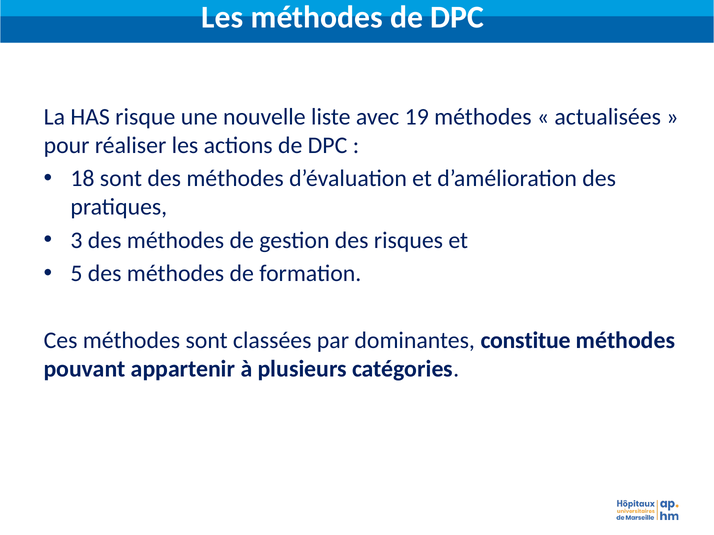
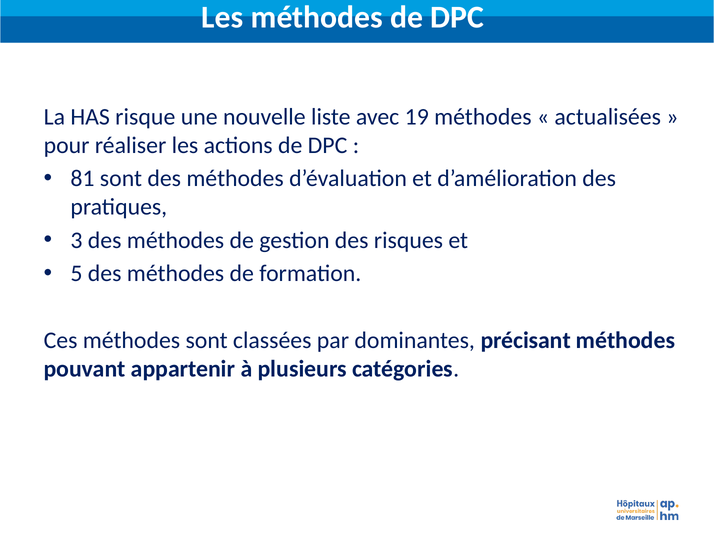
18: 18 -> 81 (82, 179)
constitue: constitue -> précisant (526, 340)
